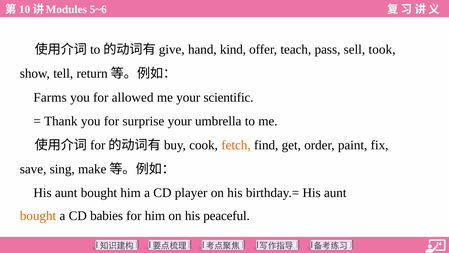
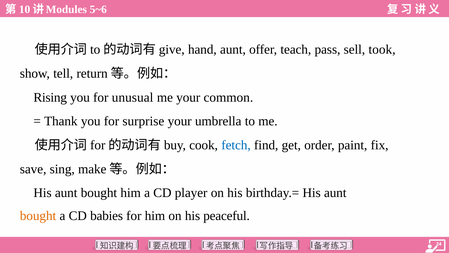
hand kind: kind -> aunt (233, 50)
Farms: Farms -> Rising (50, 97)
allowed: allowed -> unusual (133, 97)
scientific: scientific -> common (228, 97)
fetch colour: orange -> blue (236, 145)
